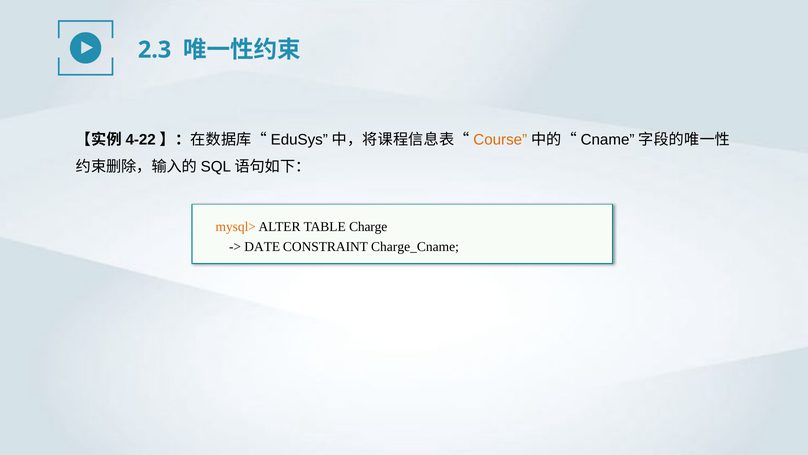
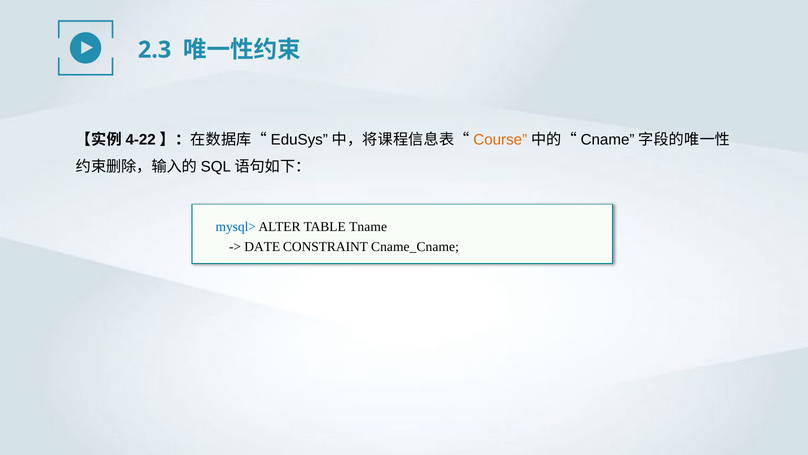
mysql> colour: orange -> blue (236, 226)
Charge: Charge -> Tname (368, 226)
Charge_Cname: Charge_Cname -> Cname_Cname (415, 247)
